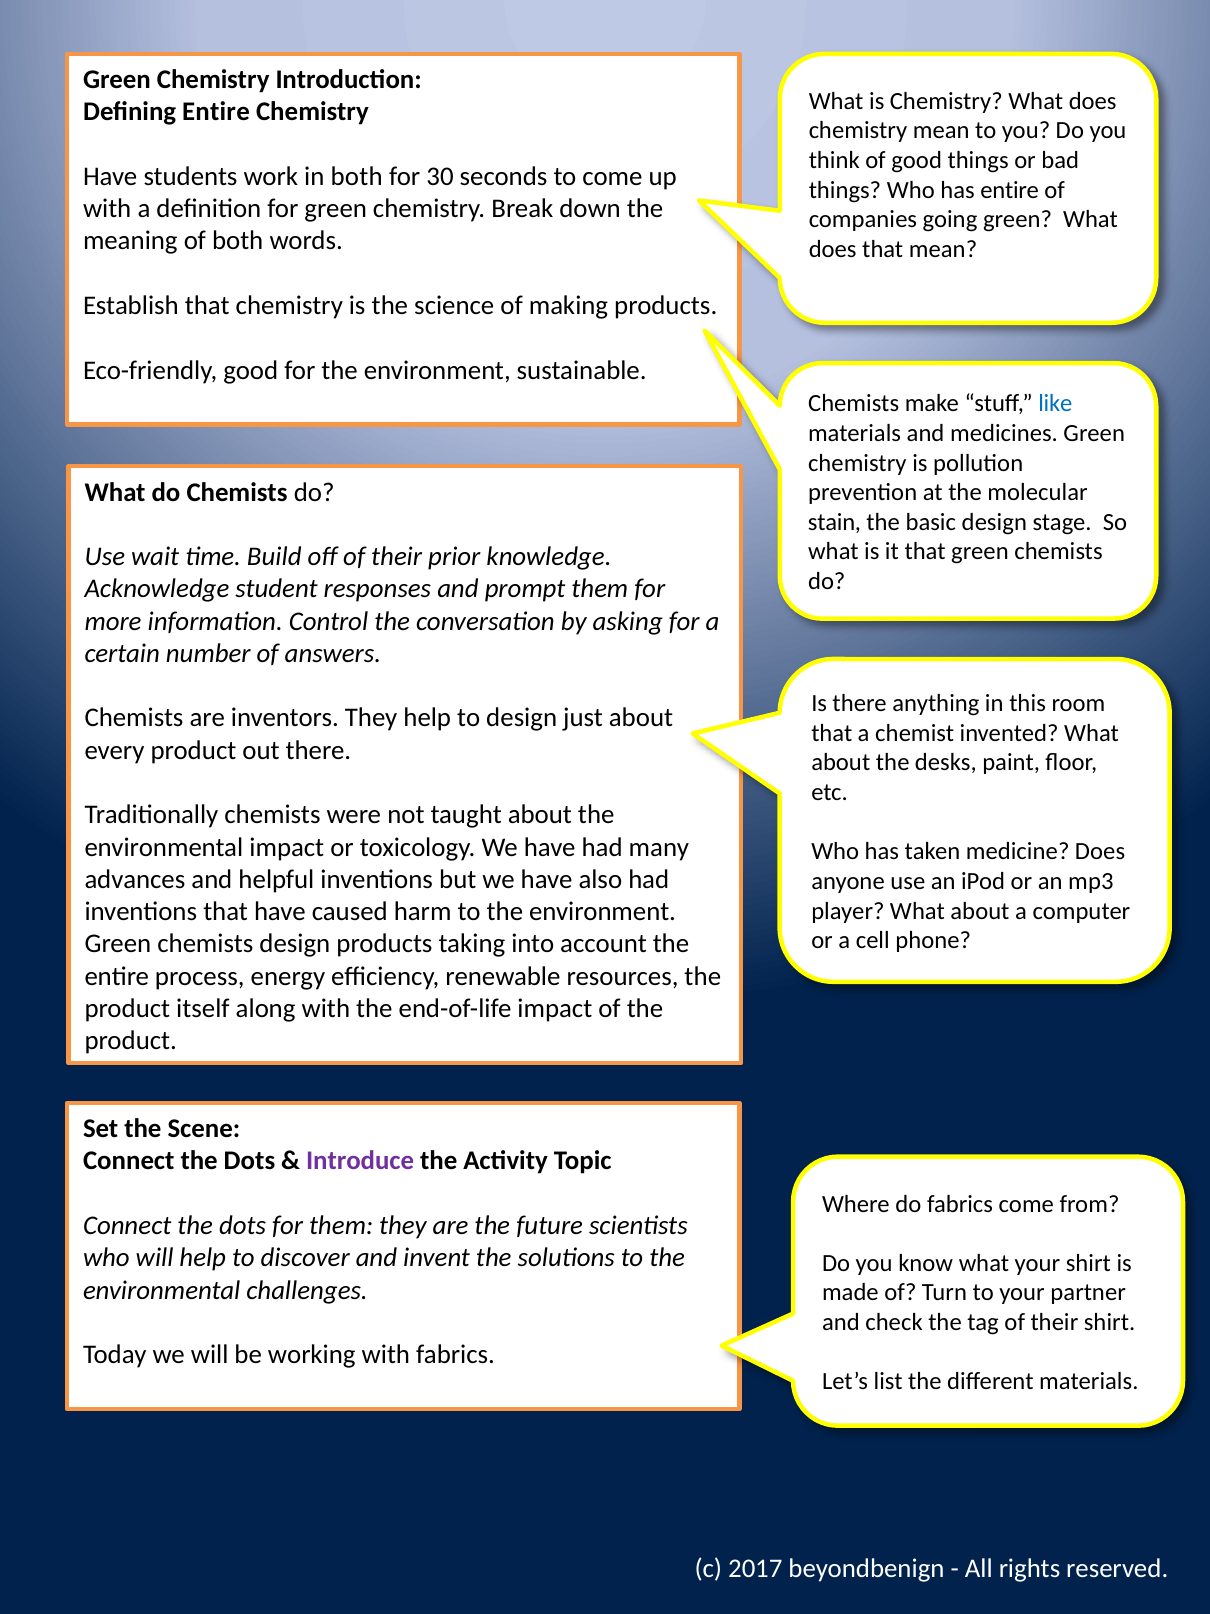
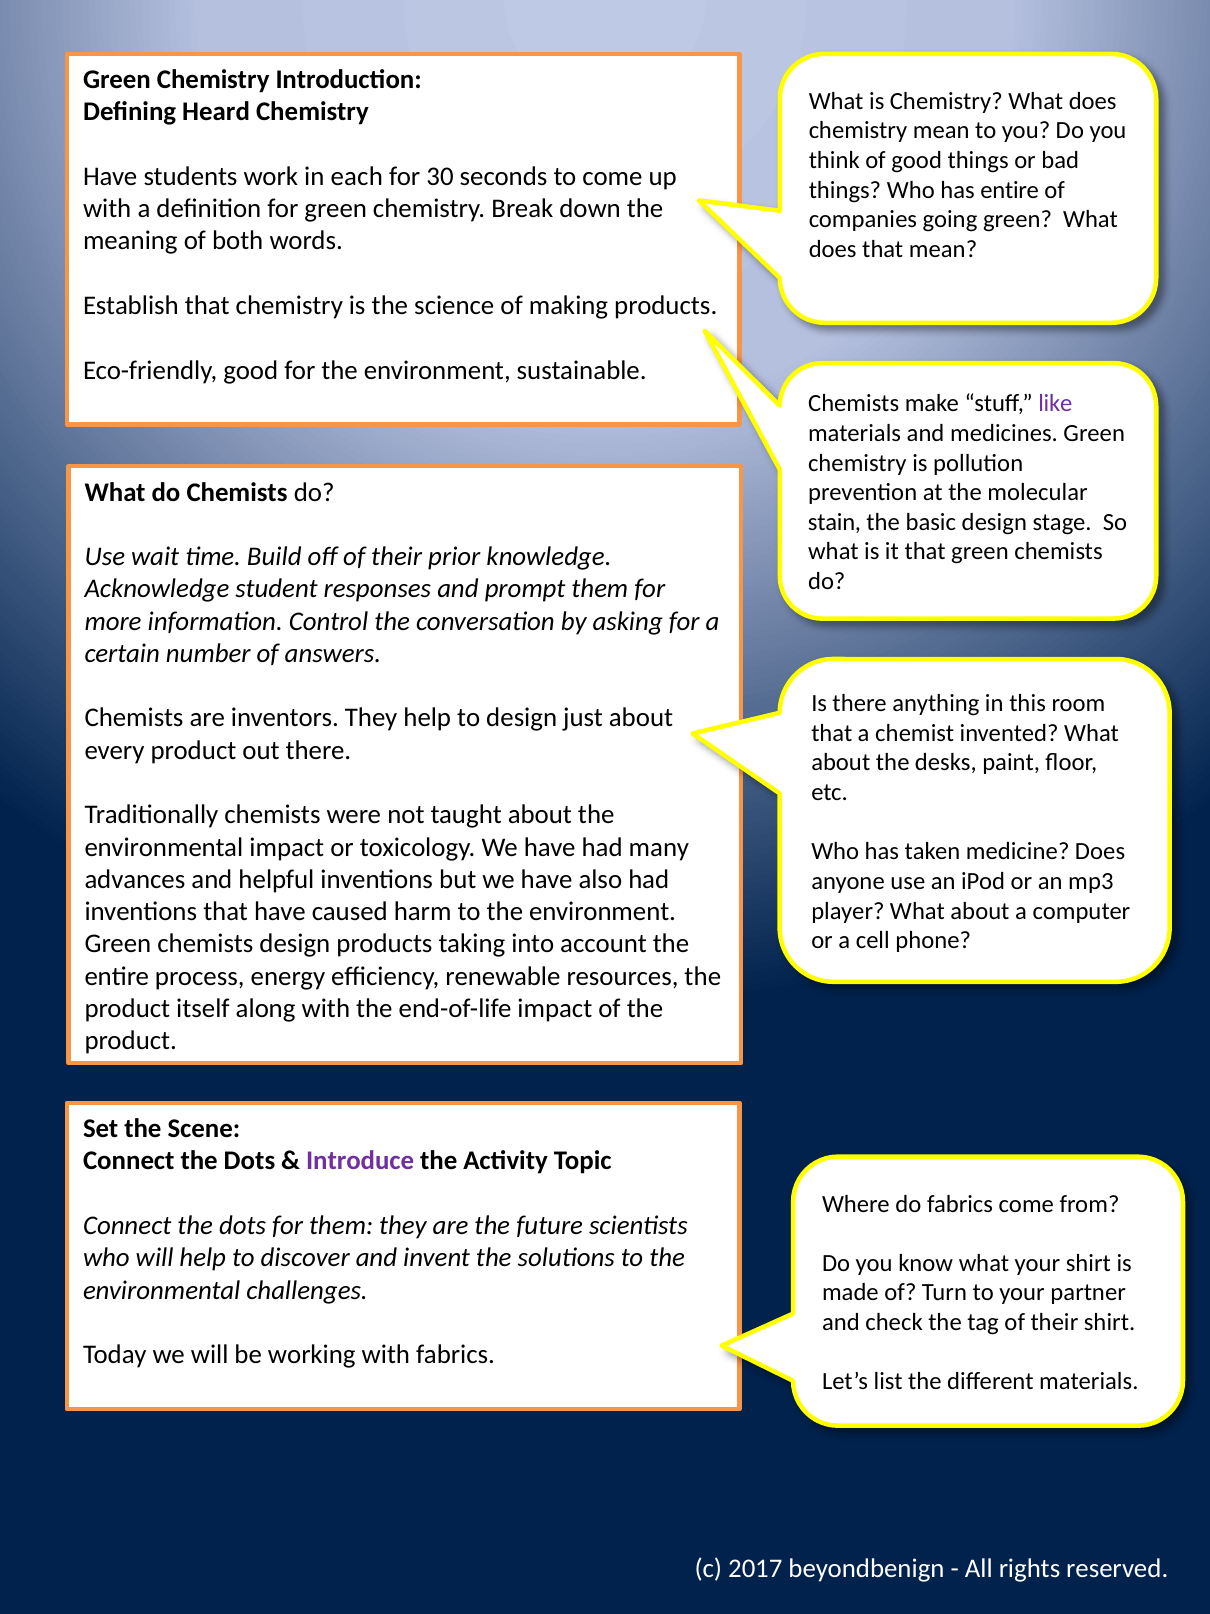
Defining Entire: Entire -> Heard (216, 112)
in both: both -> each (357, 176)
like colour: blue -> purple (1055, 404)
